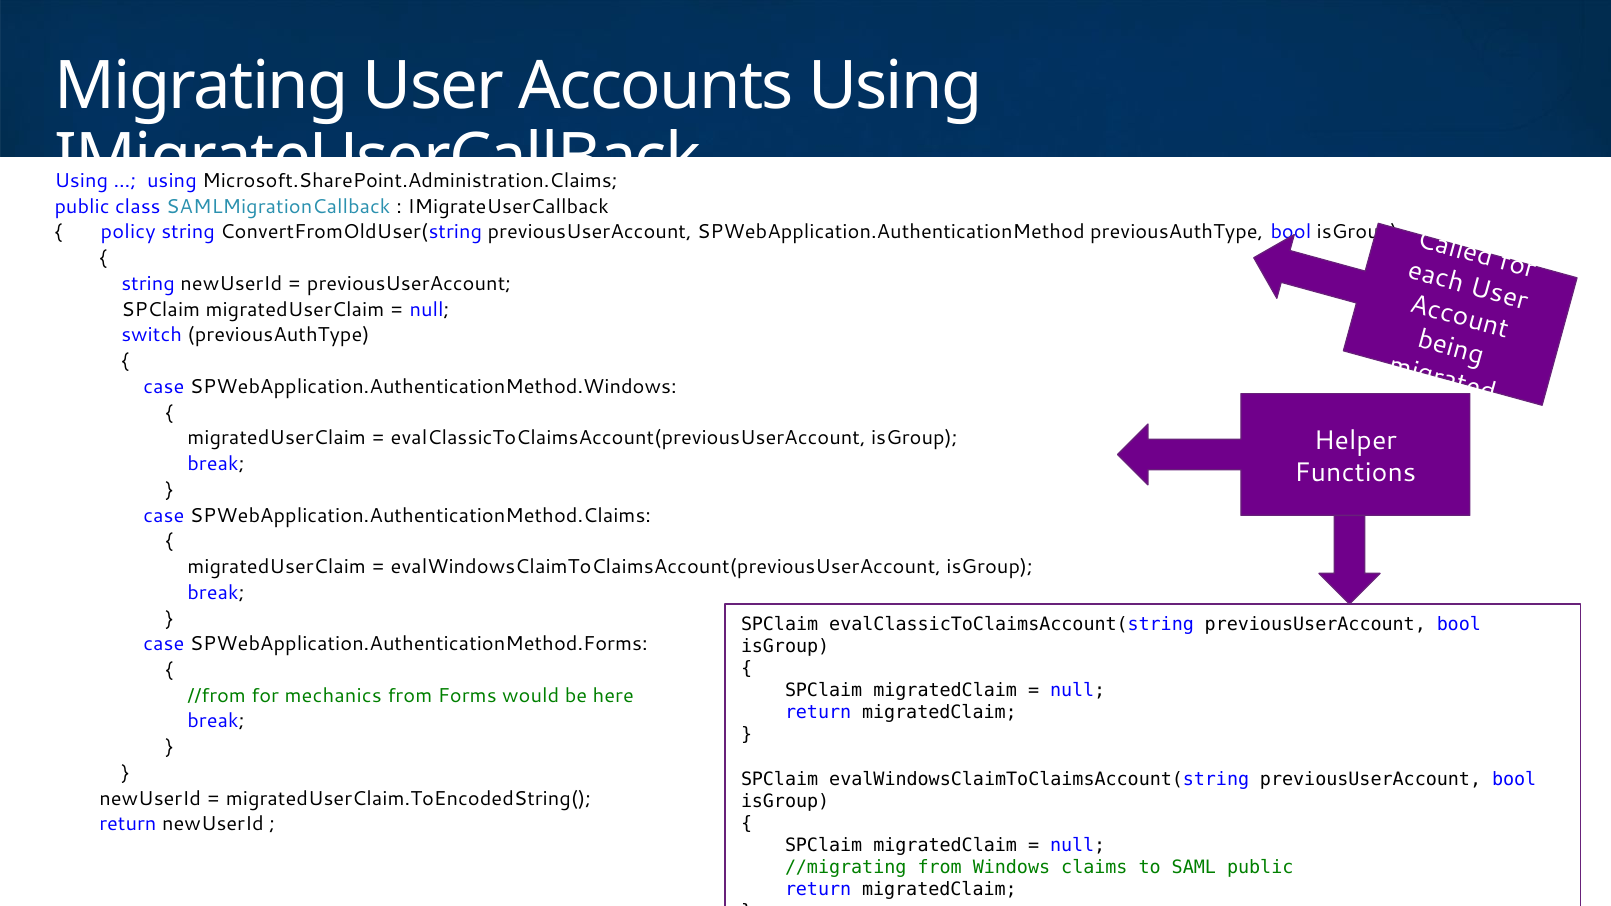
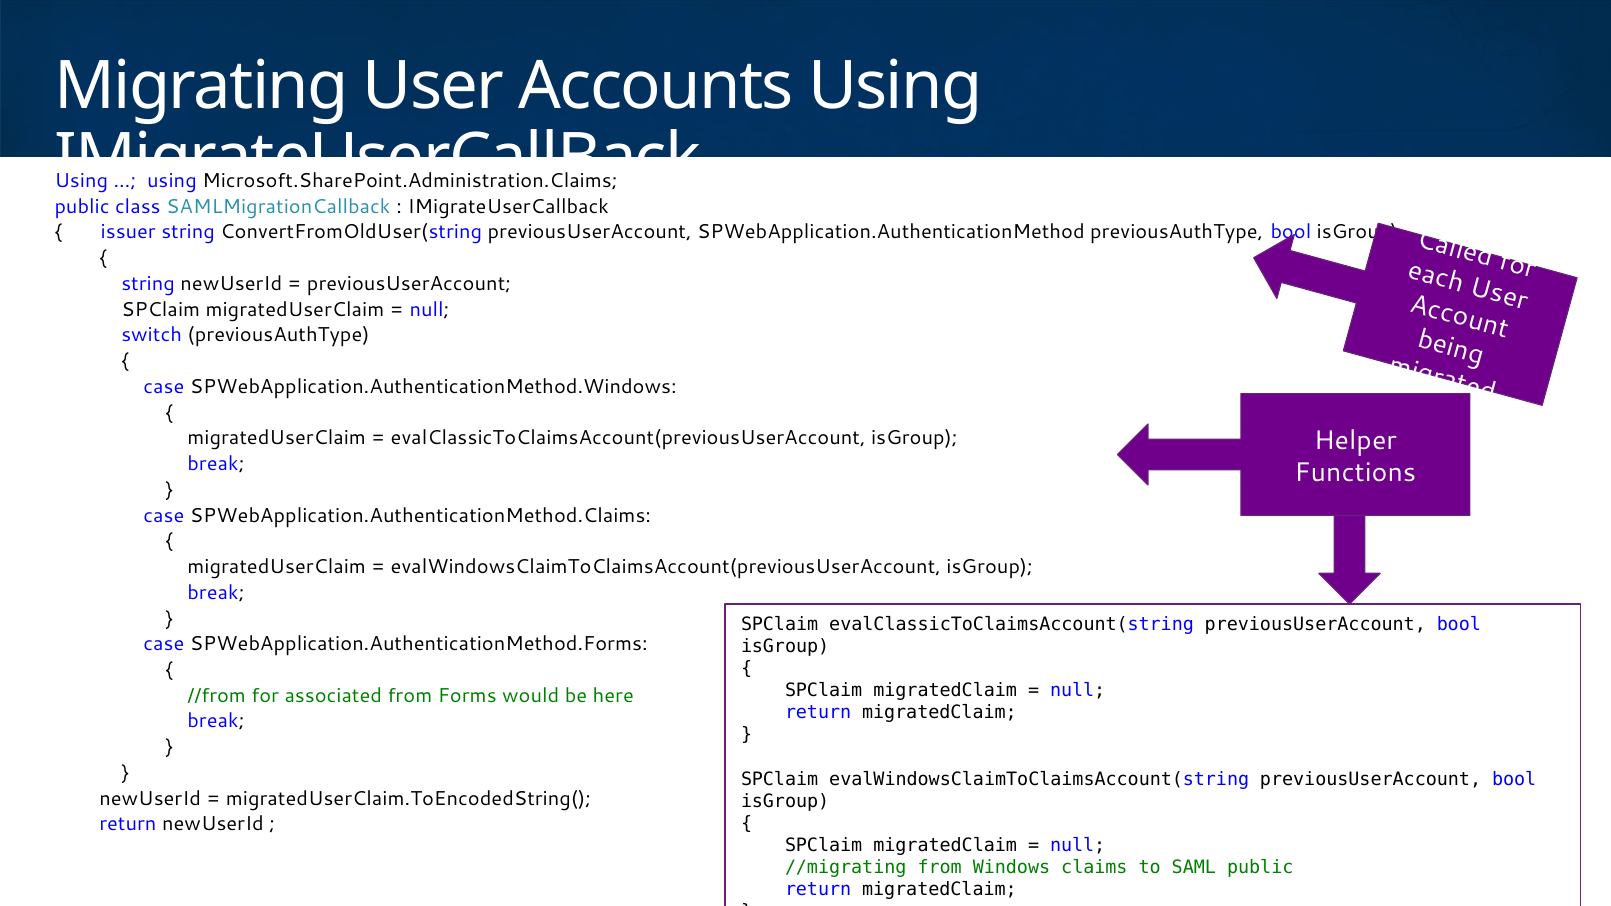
policy: policy -> issuer (128, 232)
mechanics: mechanics -> associated (333, 696)
